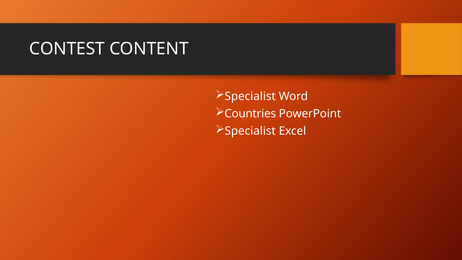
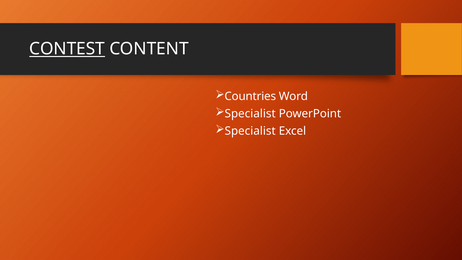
CONTEST underline: none -> present (67, 49)
Specialist: Specialist -> Countries (250, 96)
Countries: Countries -> Specialist (250, 114)
